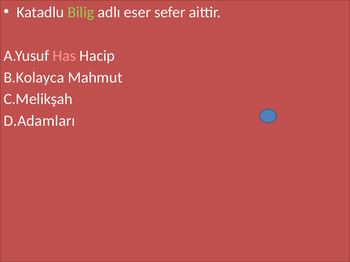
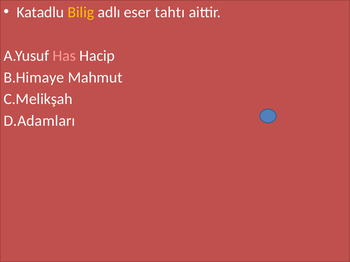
Bilig colour: light green -> yellow (81, 12)
sefer: sefer -> tahtı (170, 12)
B.Kolayca: B.Kolayca -> B.Himaye (34, 78)
